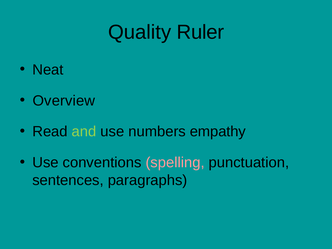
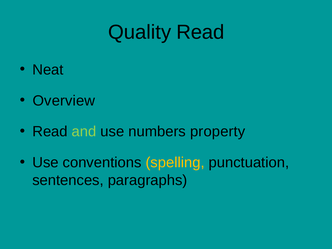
Quality Ruler: Ruler -> Read (200, 32)
empathy: empathy -> property (218, 132)
spelling colour: pink -> yellow (175, 163)
